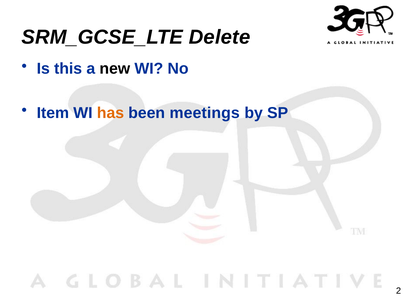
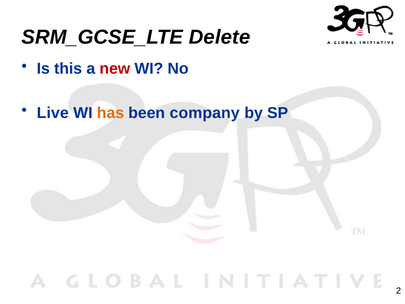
new colour: black -> red (115, 69)
Item: Item -> Live (53, 113)
meetings: meetings -> company (205, 113)
